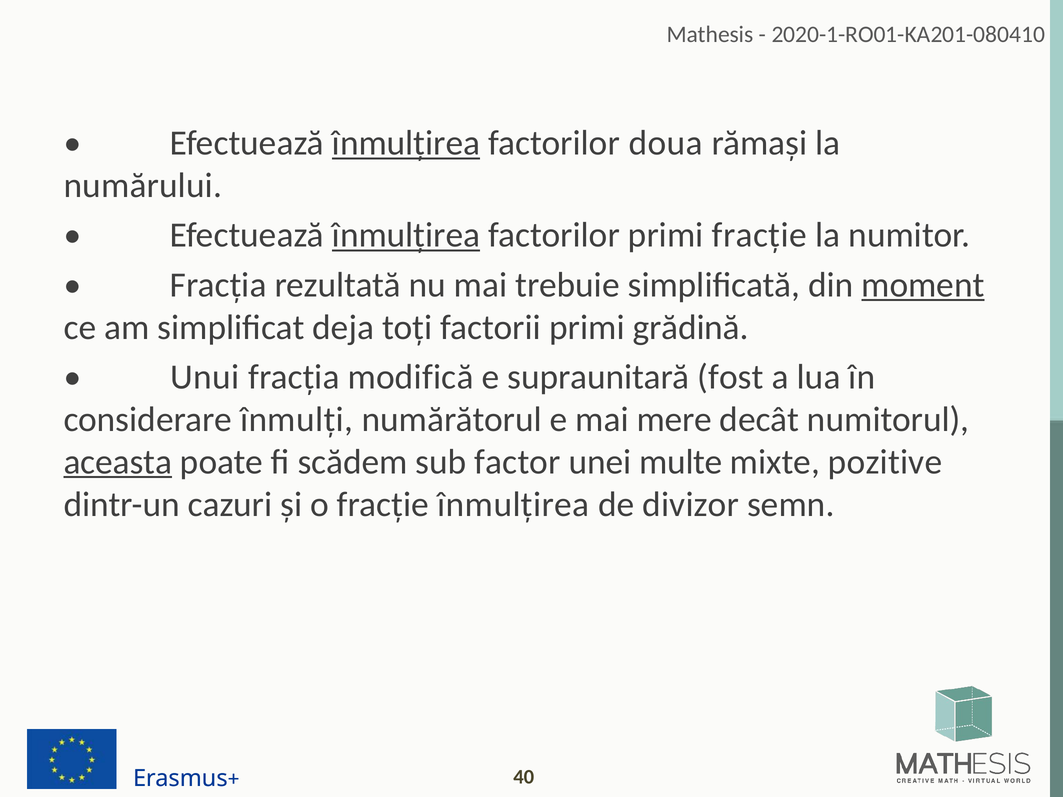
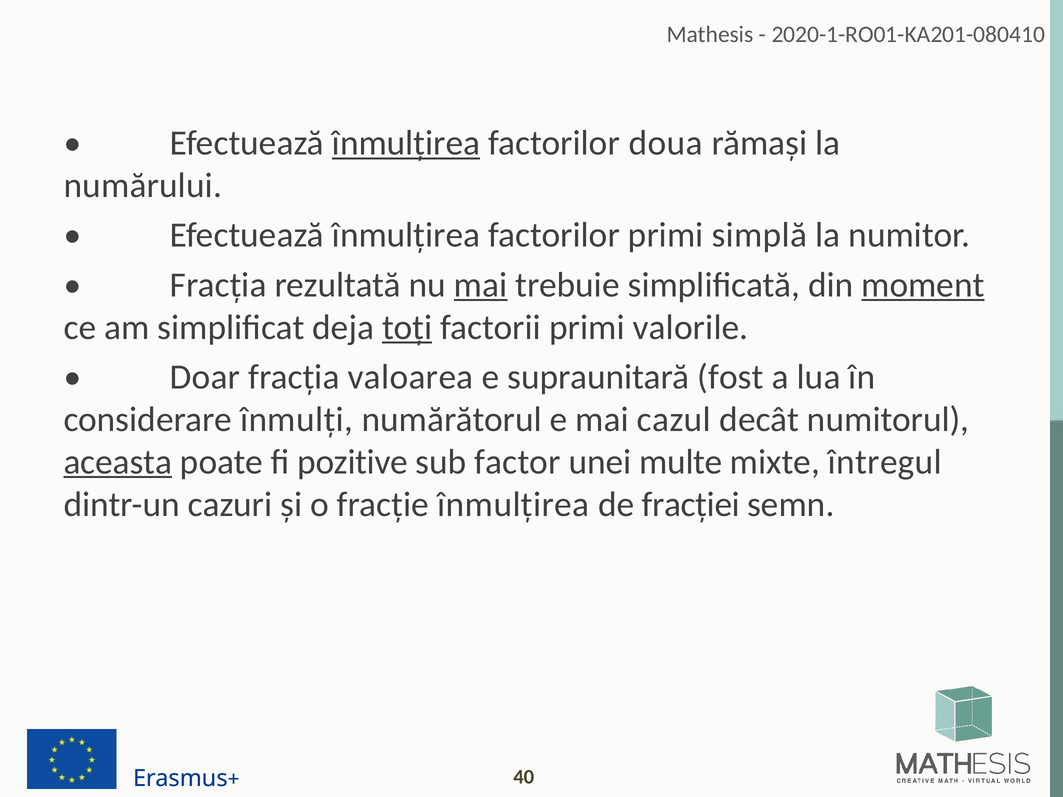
înmulțirea underline: present -> none (406, 235)
primi fracție: fracție -> simplă (759, 235)
mai underline: none -> present (481, 285)
toți underline: none -> present (407, 327)
grădină: grădină -> valorile (691, 327)
Unui: Unui -> Doar (205, 377)
modifică: modifică -> valoarea (411, 377)
mere: mere -> cazul (674, 420)
scădem: scădem -> pozitive (353, 462)
pozitive: pozitive -> întregul (885, 462)
divizor: divizor -> fracției (691, 505)
